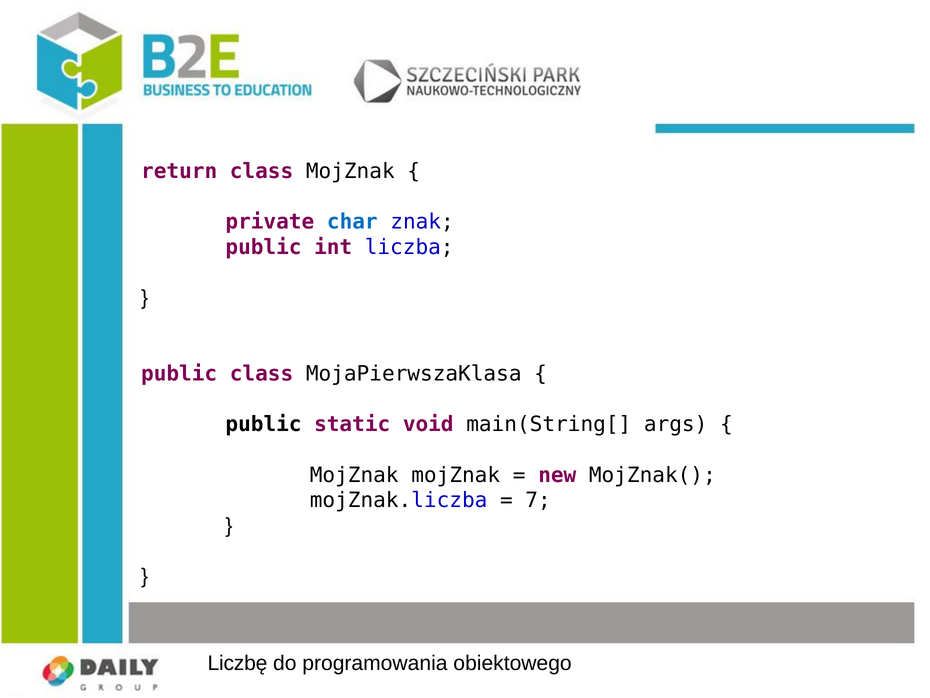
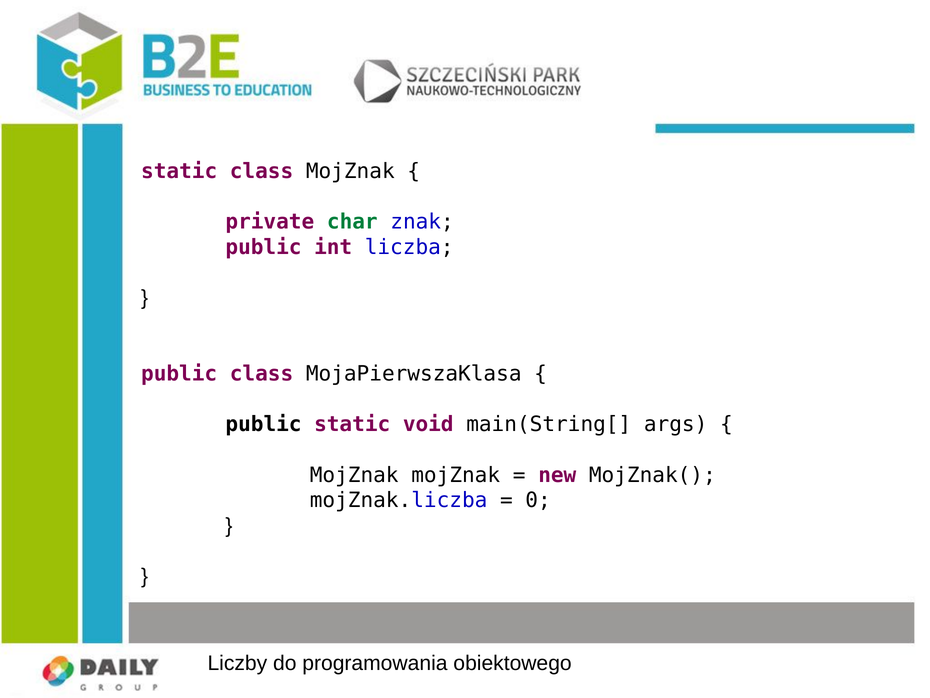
return: return -> static (179, 171)
char colour: blue -> green (352, 222)
7: 7 -> 0 (538, 500)
Liczbę: Liczbę -> Liczby (237, 663)
